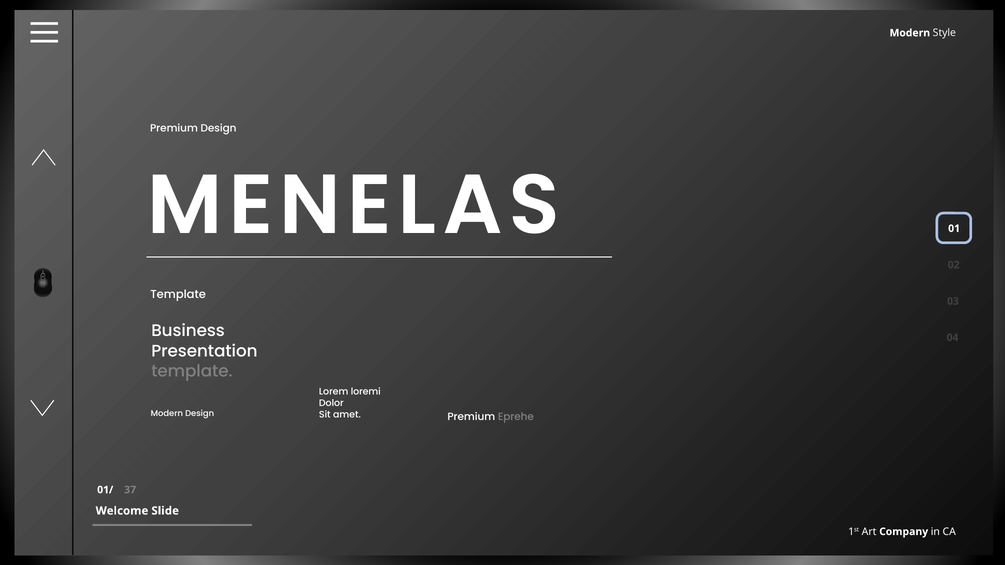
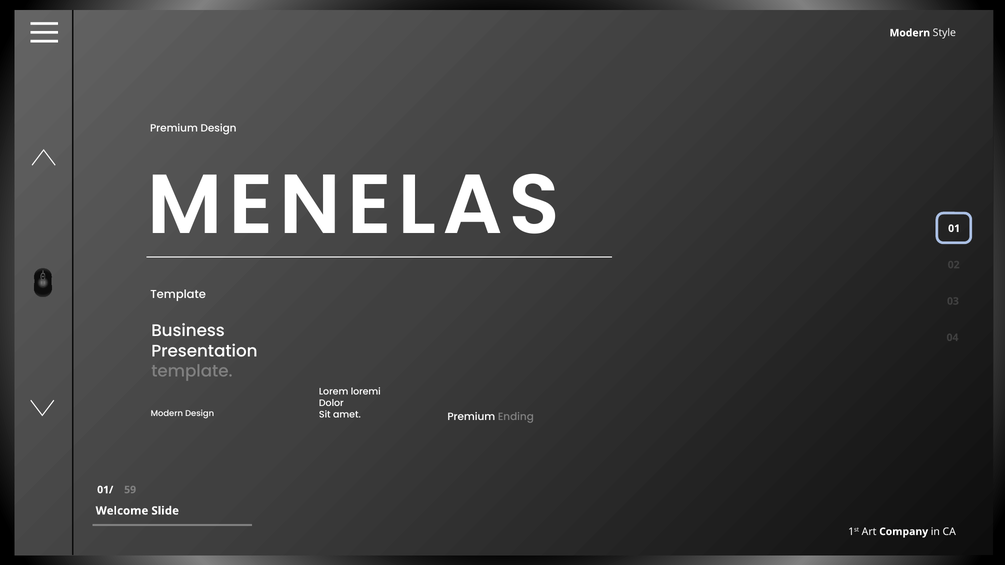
Eprehe: Eprehe -> Ending (516, 417)
37: 37 -> 59 (130, 490)
